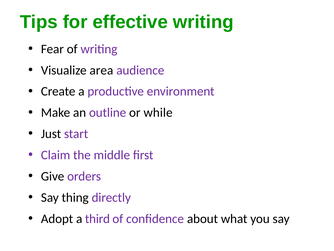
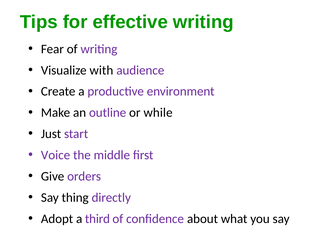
area: area -> with (101, 70)
Claim: Claim -> Voice (56, 155)
